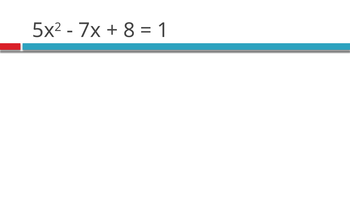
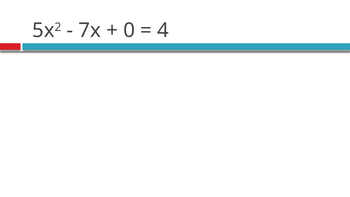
8: 8 -> 0 (129, 30)
1: 1 -> 4 (163, 30)
